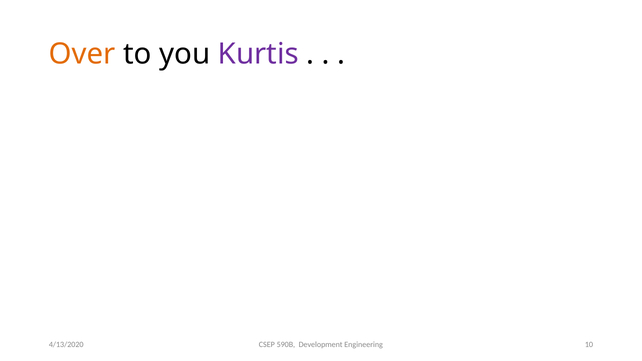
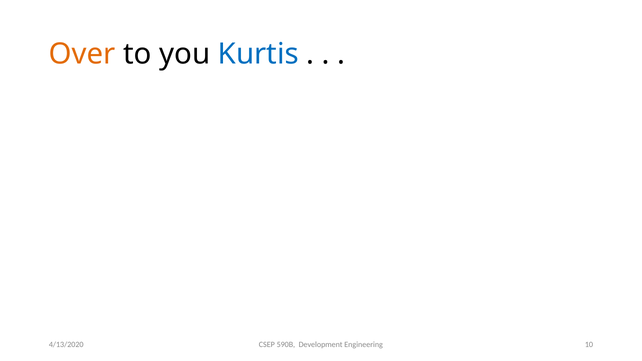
Kurtis colour: purple -> blue (258, 54)
